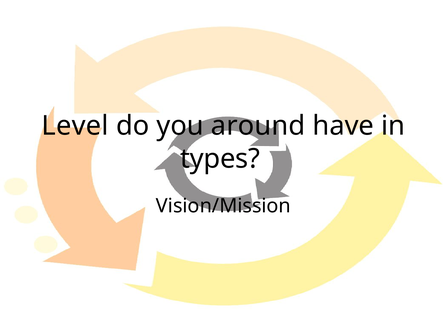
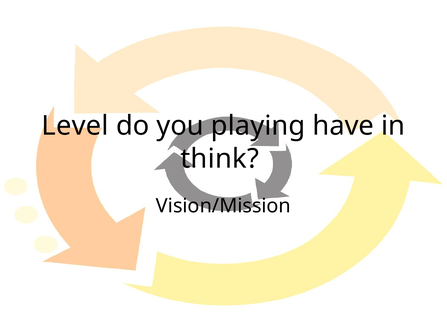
around: around -> playing (258, 126)
types: types -> think (220, 158)
